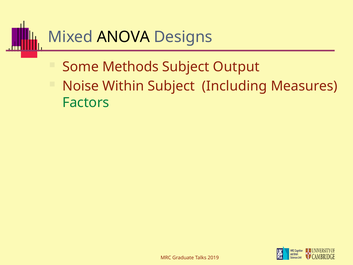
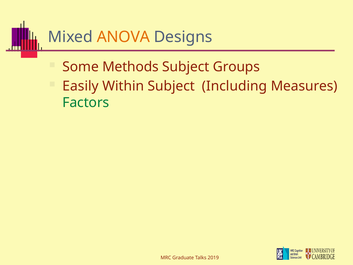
ANOVA colour: black -> orange (123, 37)
Output: Output -> Groups (236, 67)
Noise: Noise -> Easily (81, 86)
